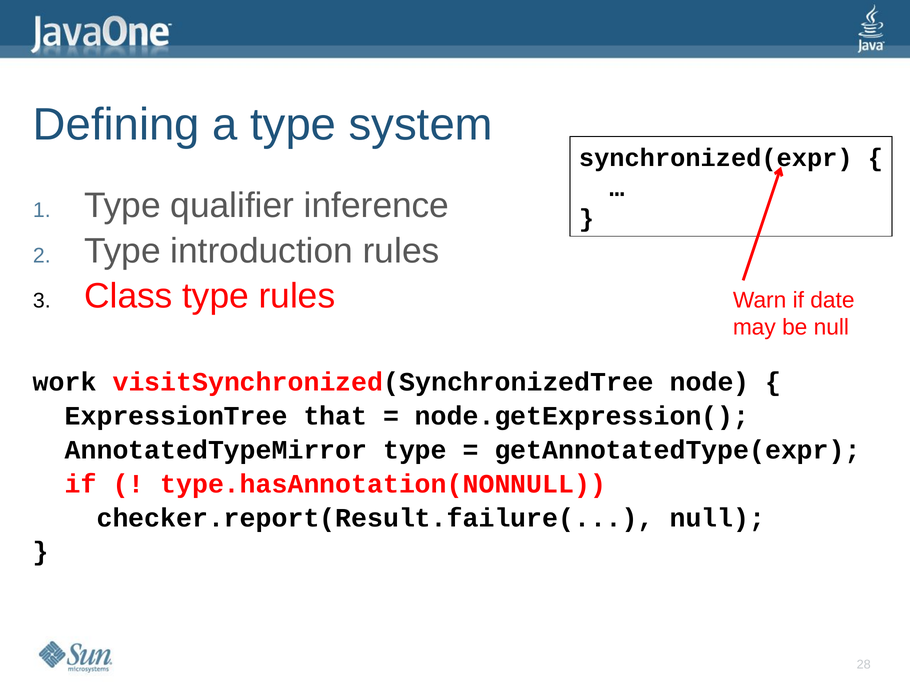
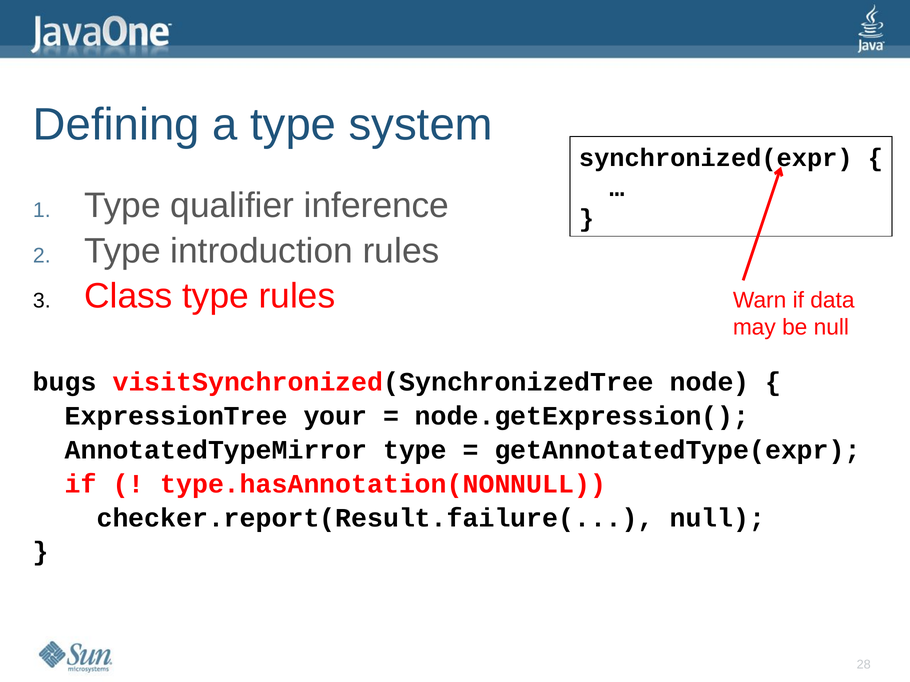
date: date -> data (832, 300)
work: work -> bugs (65, 382)
that: that -> your (335, 416)
